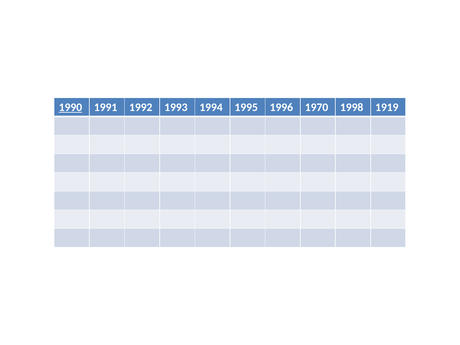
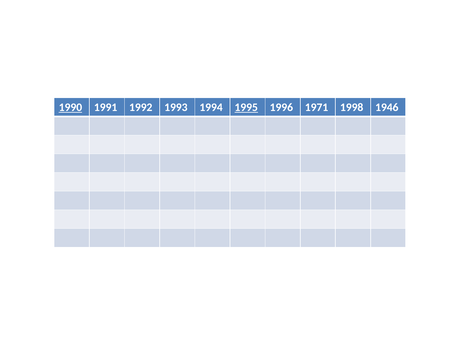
1995 underline: none -> present (246, 107)
1970: 1970 -> 1971 (317, 107)
1919: 1919 -> 1946 (387, 107)
